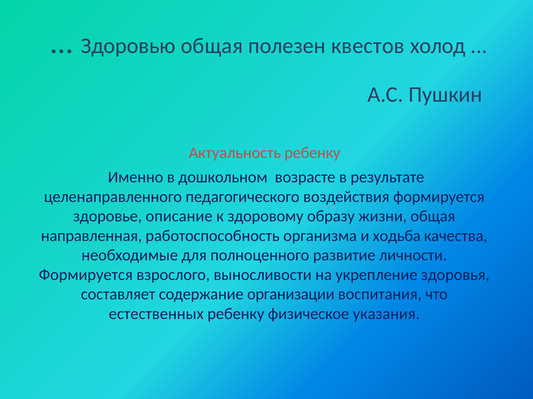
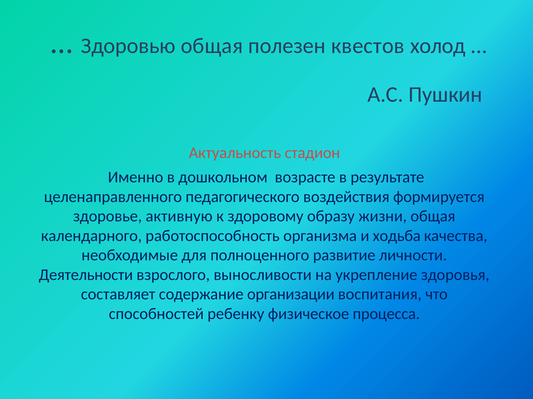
Актуальность ребенку: ребенку -> стадион (312, 153)
описание: описание -> активную (179, 217)
направленная: направленная -> календарного (91, 236)
Формируется: Формируется -> Деятельности (86, 275)
естественных: естественных -> способностей (156, 314)
указания: указания -> процесса (386, 314)
